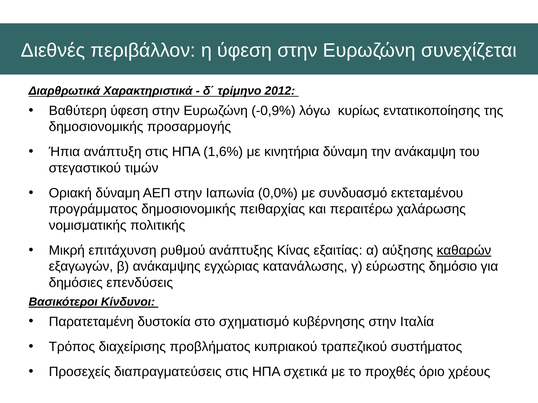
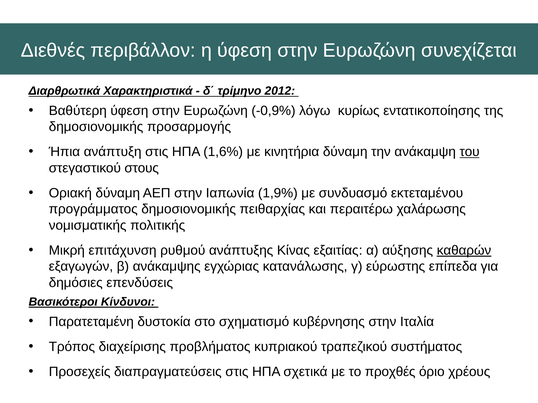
του underline: none -> present (470, 152)
τιμών: τιμών -> στους (142, 168)
0,0%: 0,0% -> 1,9% (278, 193)
δημόσιο: δημόσιο -> επίπεδα (453, 267)
